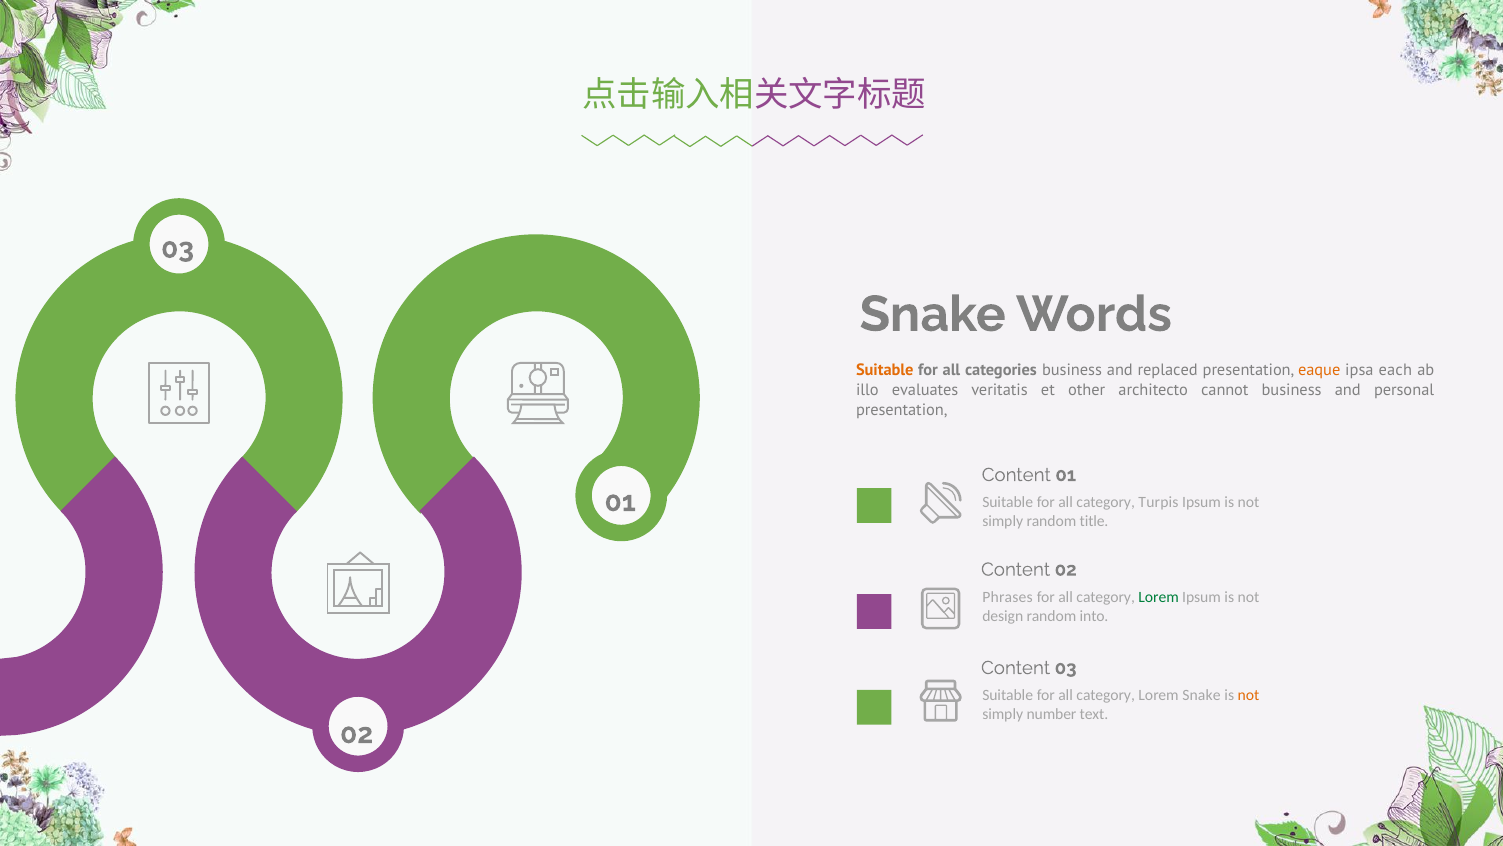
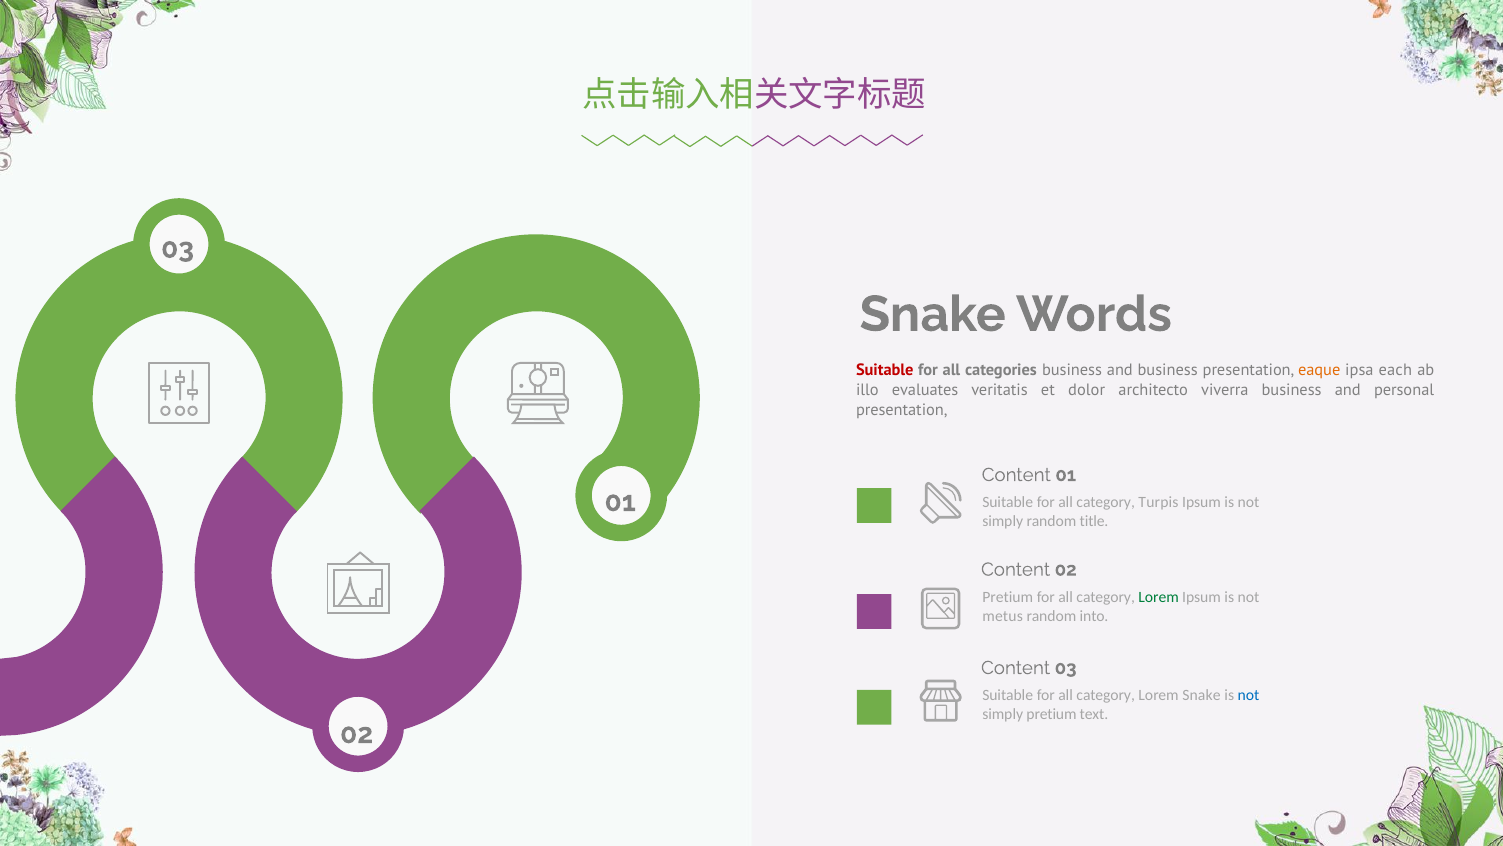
Suitable colour: orange -> red (885, 370)
and replaced: replaced -> business (1168, 370)
other: other -> dolor (1087, 390)
cannot: cannot -> viverra (1225, 390)
Phrases: Phrases -> Pretium (1008, 597)
design: design -> metus (1003, 616)
not colour: orange -> blue (1248, 695)
simply number: number -> pretium (1052, 714)
